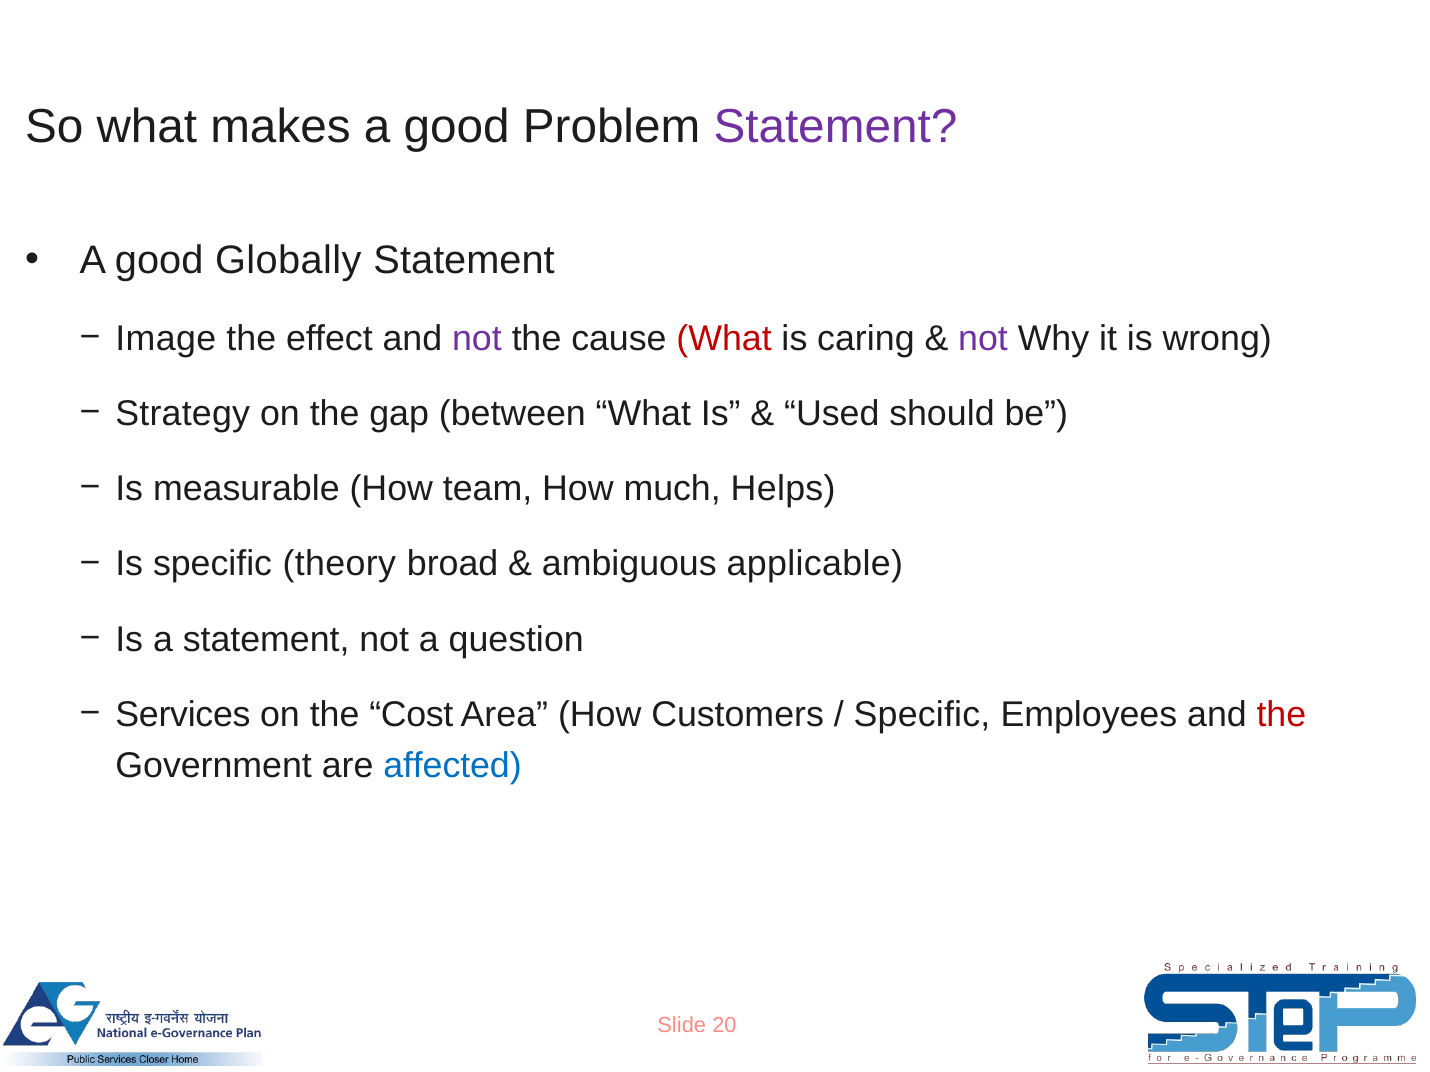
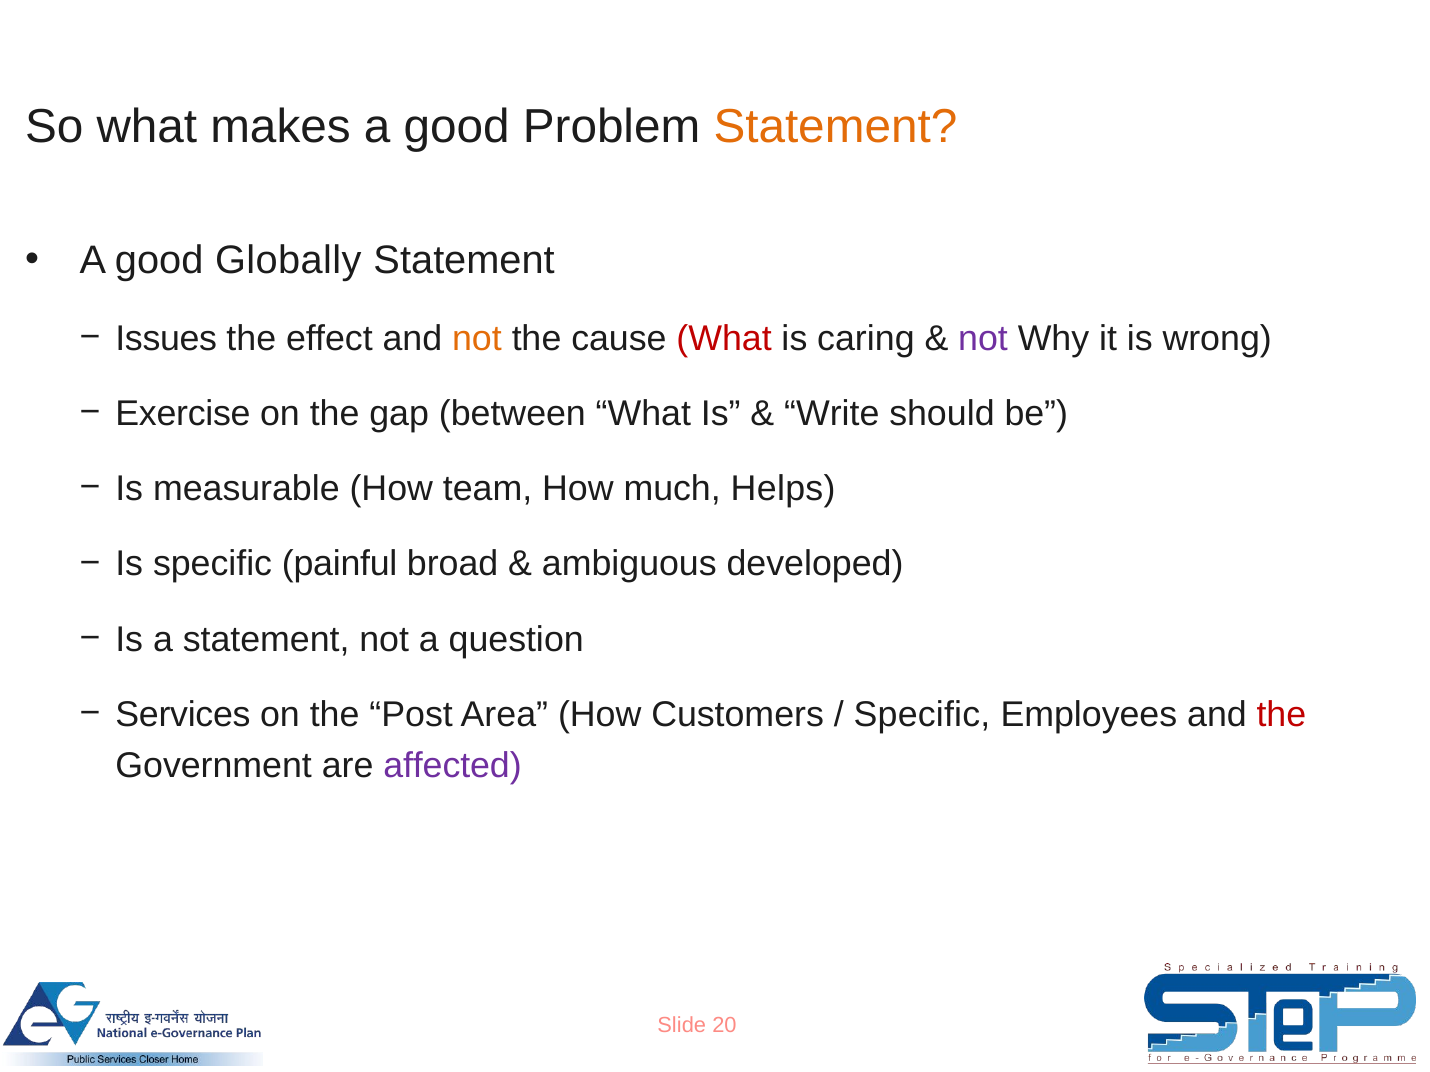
Statement colour: purple -> orange (835, 127)
Image: Image -> Issues (166, 338)
not colour: purple -> orange (477, 338)
Strategy: Strategy -> Exercise (183, 414)
Used: Used -> Write (832, 414)
theory: theory -> painful (340, 564)
applicable: applicable -> developed (815, 564)
Cost: Cost -> Post (411, 715)
affected colour: blue -> purple (452, 767)
